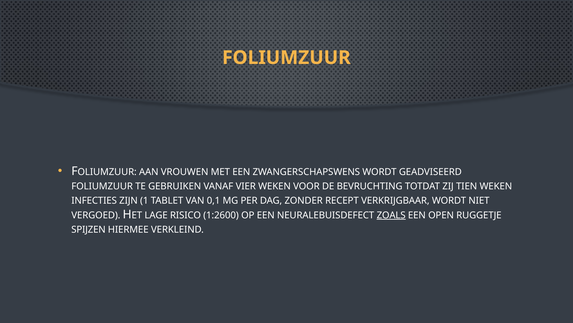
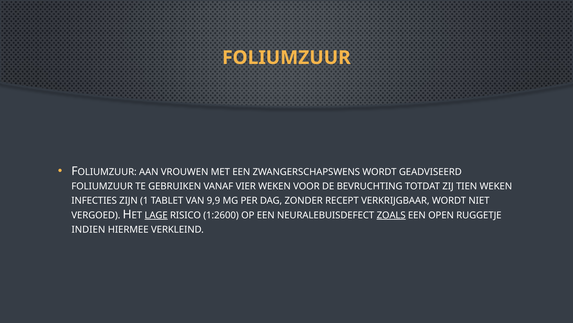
0,1: 0,1 -> 9,9 (213, 200)
LAGE underline: none -> present (156, 215)
SPIJZEN: SPIJZEN -> INDIEN (88, 229)
